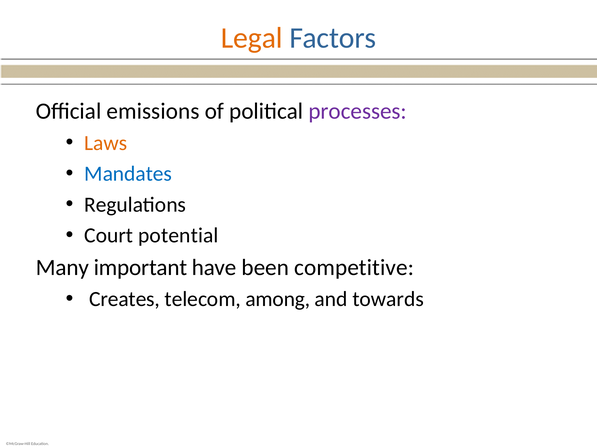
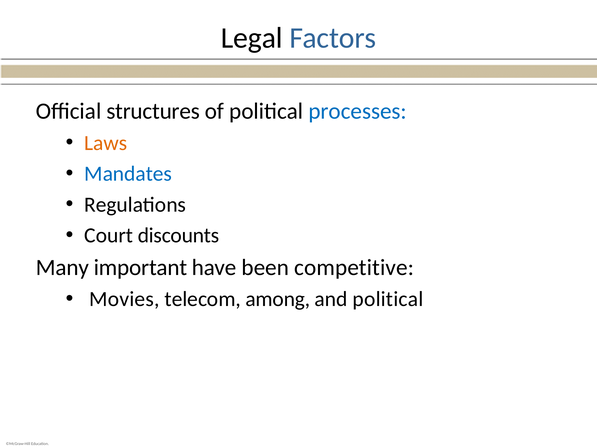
Legal colour: orange -> black (252, 38)
emissions: emissions -> structures (153, 111)
processes colour: purple -> blue (358, 111)
potential: potential -> discounts (179, 235)
Creates: Creates -> Movies (124, 299)
and towards: towards -> political (388, 299)
